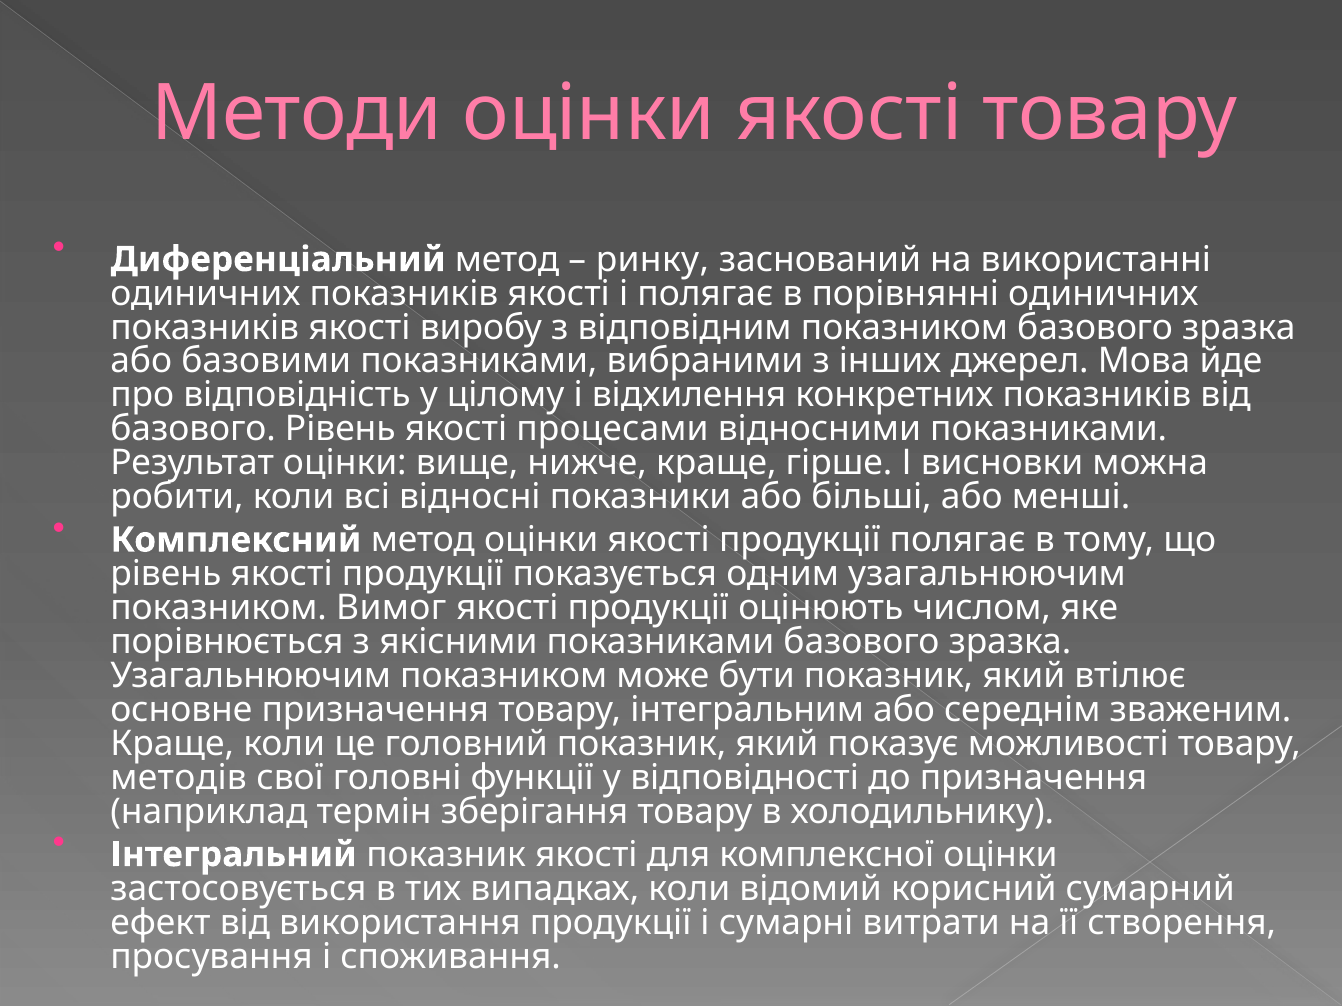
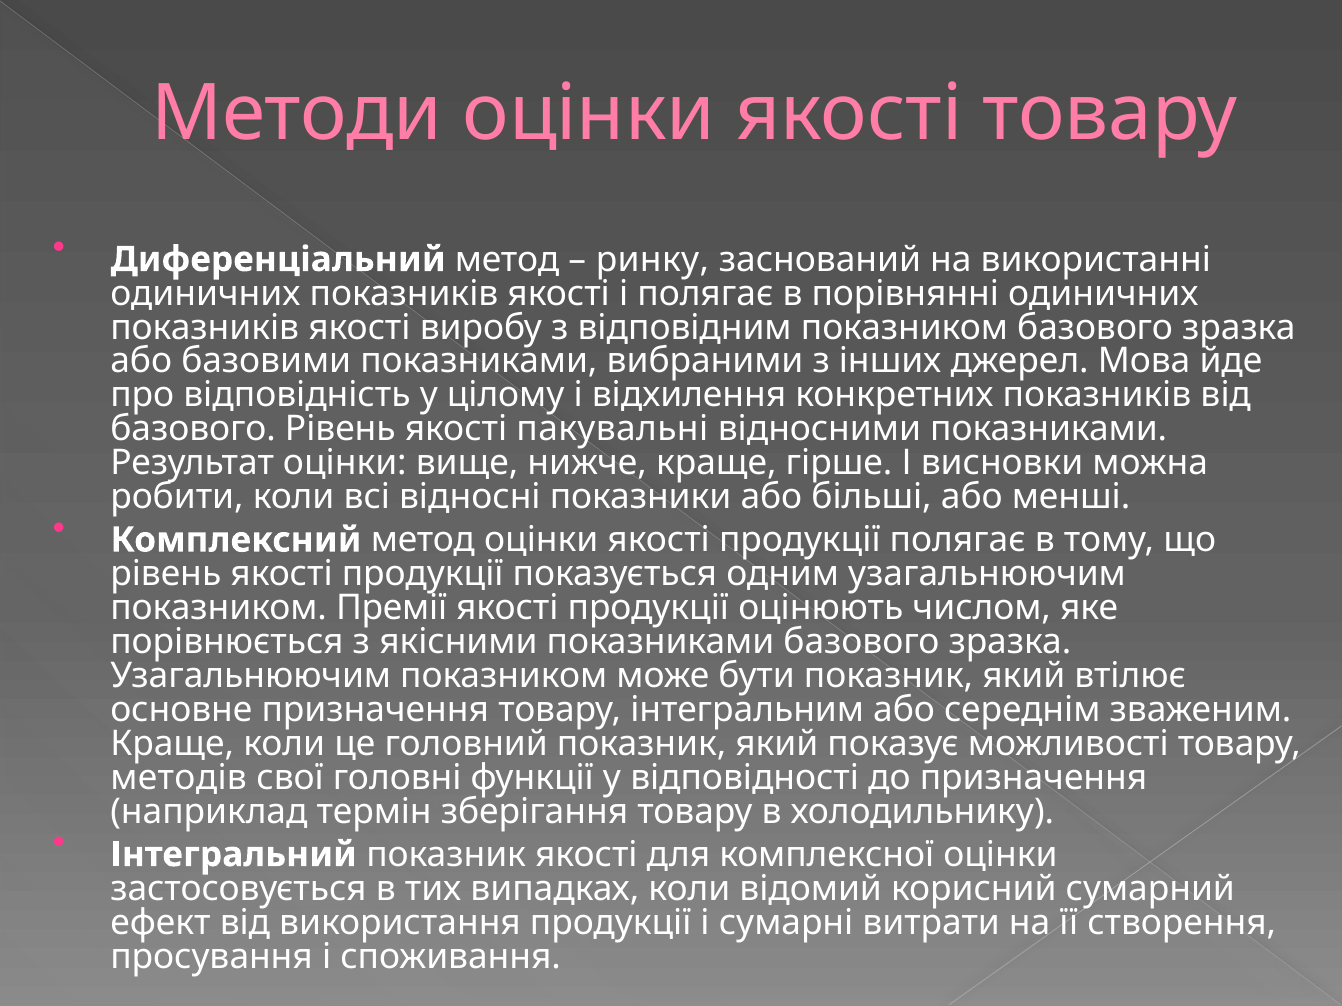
процесами: процесами -> пакувальні (612, 429)
Вимог: Вимог -> Премії (392, 608)
